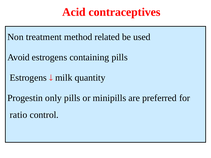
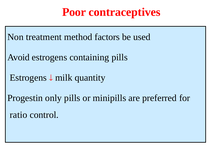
Acid: Acid -> Poor (74, 12)
related: related -> factors (107, 37)
